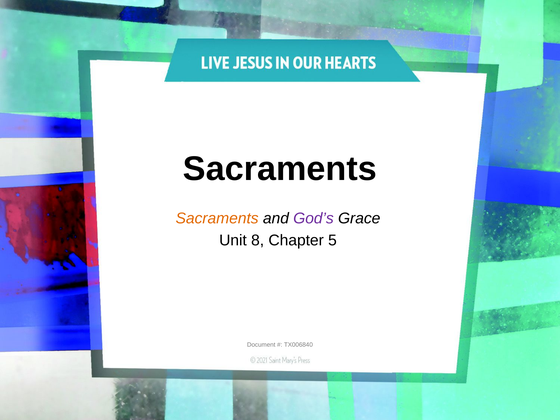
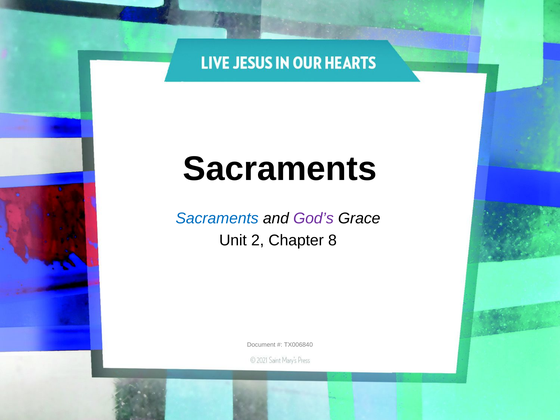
Sacraments colour: orange -> blue (217, 218)
8: 8 -> 2 (258, 240)
5: 5 -> 8 (332, 240)
